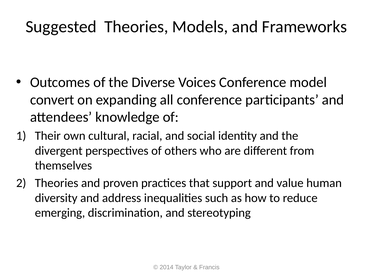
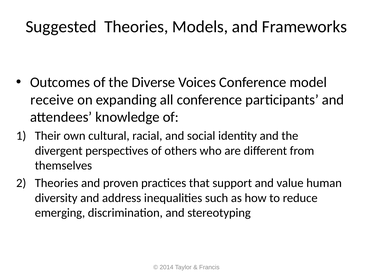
convert: convert -> receive (52, 100)
